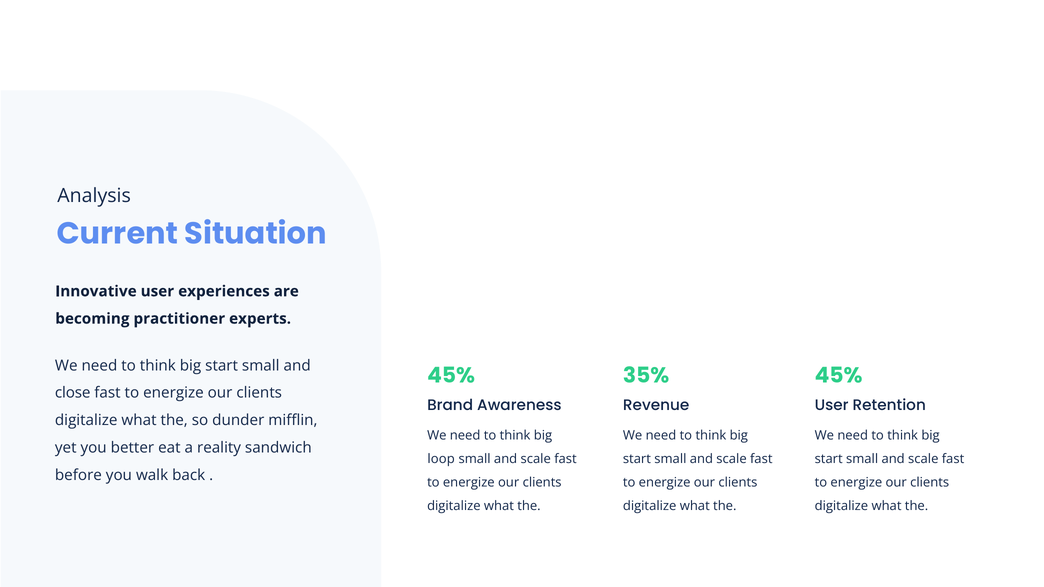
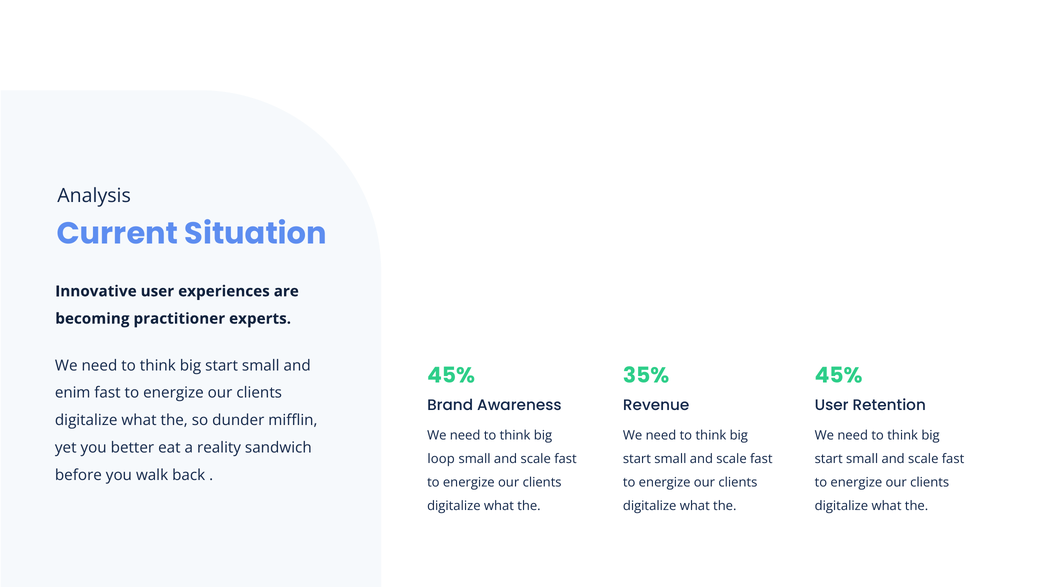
close: close -> enim (73, 393)
